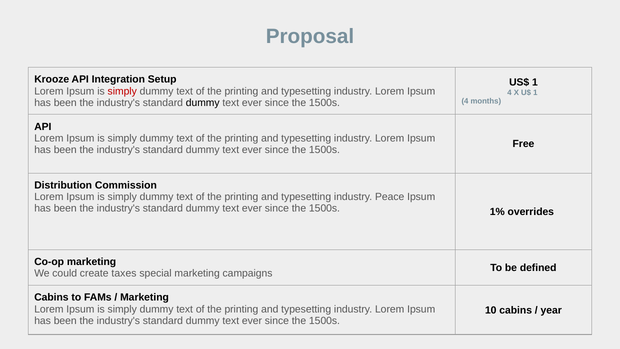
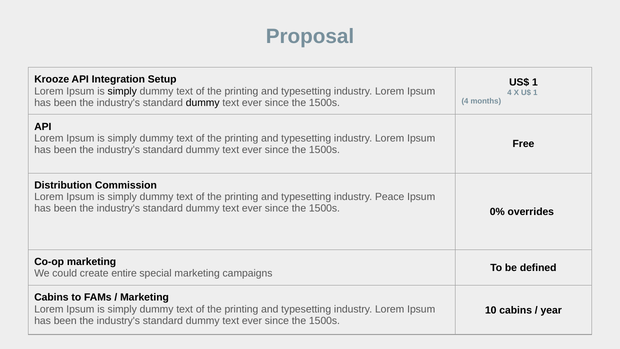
simply colour: red -> black (122, 91)
1%: 1% -> 0% (497, 212)
taxes: taxes -> entire (124, 273)
